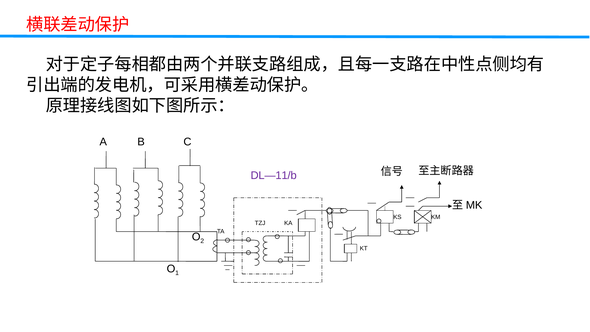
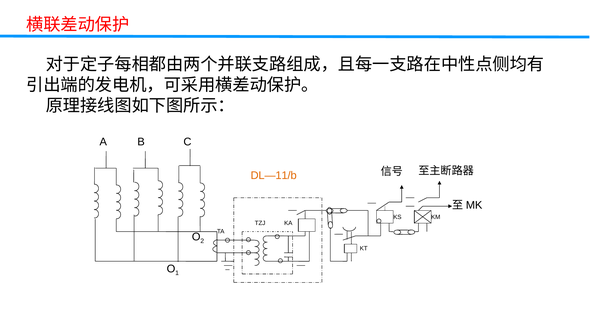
DL—11/b colour: purple -> orange (274, 176)
